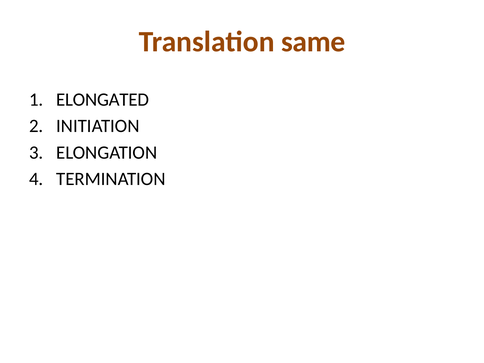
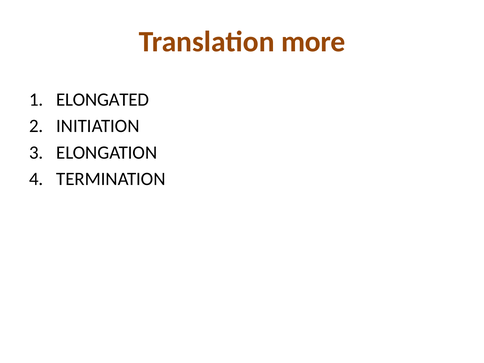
same: same -> more (313, 42)
